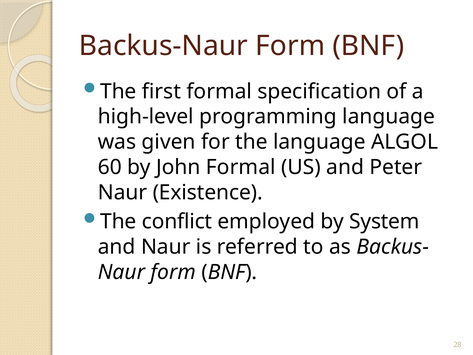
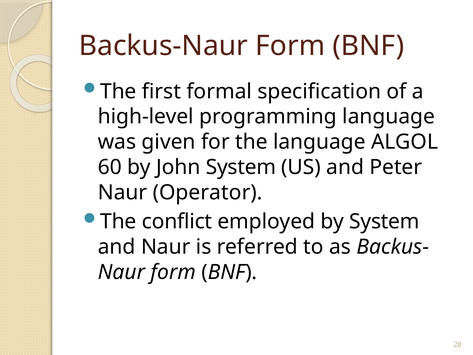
John Formal: Formal -> System (241, 167)
Existence: Existence -> Operator (208, 192)
